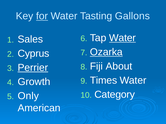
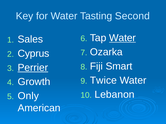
for underline: present -> none (42, 16)
Gallons: Gallons -> Second (132, 16)
Ozarka underline: present -> none (106, 52)
About: About -> Smart (119, 66)
Times: Times -> Twice (103, 81)
Category: Category -> Lebanon (115, 95)
